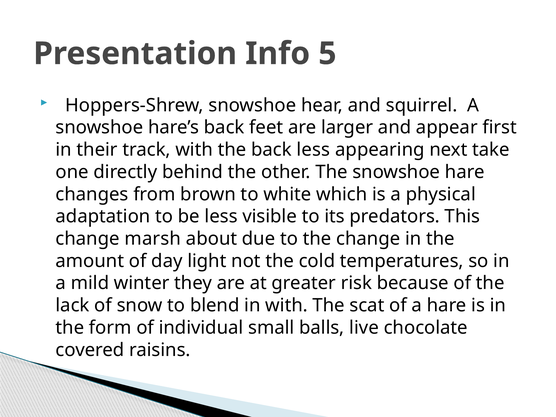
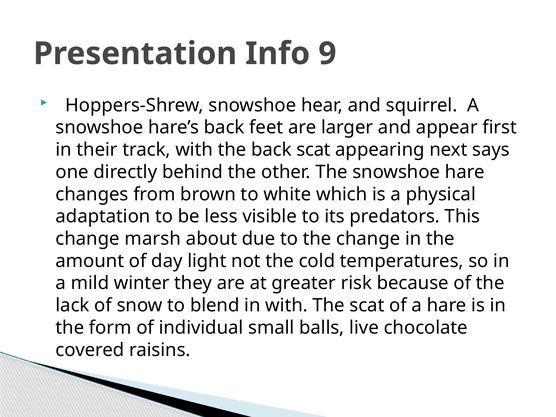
5: 5 -> 9 (327, 54)
back less: less -> scat (314, 150)
take: take -> says (491, 150)
